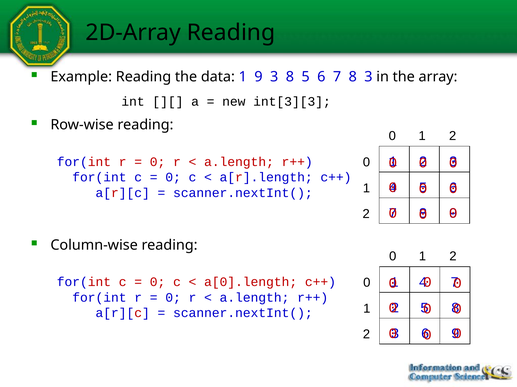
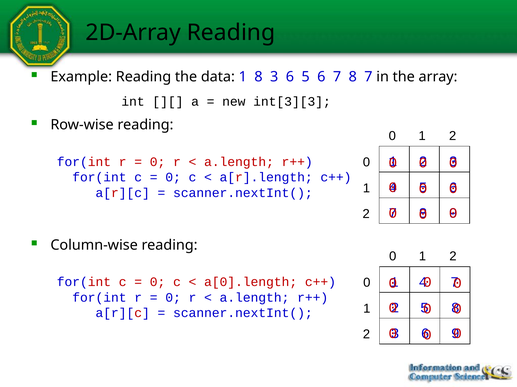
1 9: 9 -> 8 (258, 77)
3 8: 8 -> 6 (290, 77)
8 3: 3 -> 7 (368, 77)
